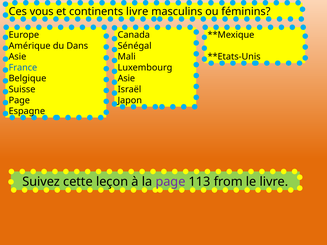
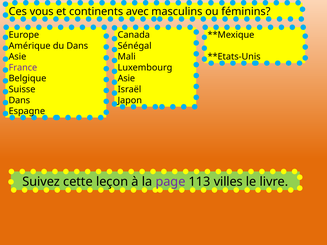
continents livre: livre -> avec (137, 12)
France colour: blue -> purple (23, 68)
Page: Page -> Dans (19, 100)
from: from -> villes (228, 182)
